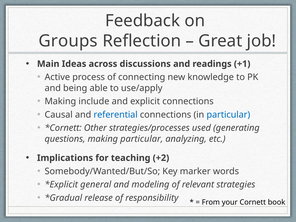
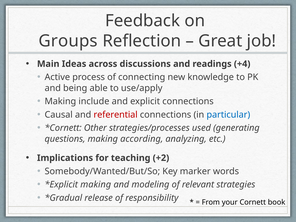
+1: +1 -> +4 (242, 64)
referential colour: blue -> red (116, 115)
making particular: particular -> according (142, 139)
general: general -> making (96, 185)
